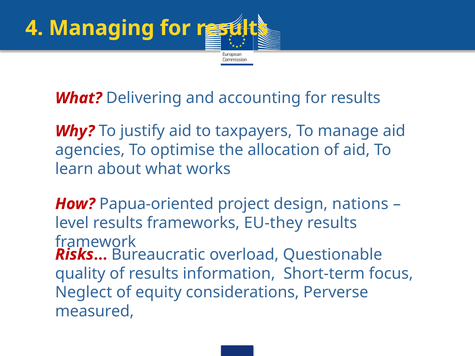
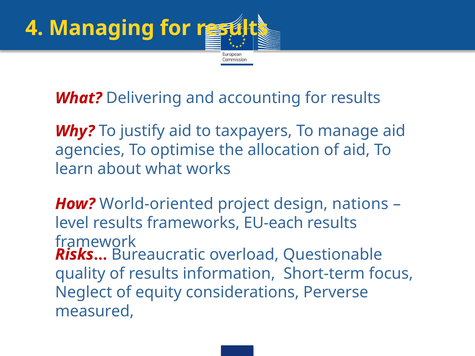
Papua-oriented: Papua-oriented -> World-oriented (156, 204)
EU-they: EU-they -> EU-each (273, 223)
